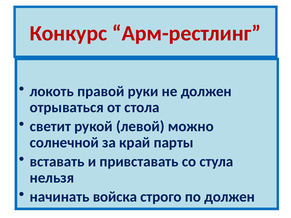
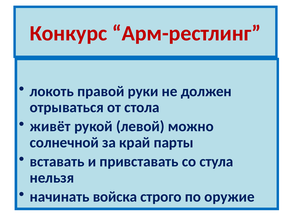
светит: светит -> живёт (50, 127)
по должен: должен -> оружие (229, 197)
